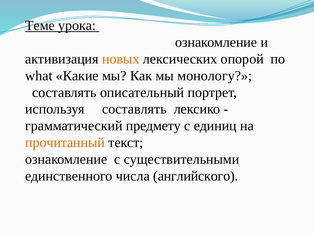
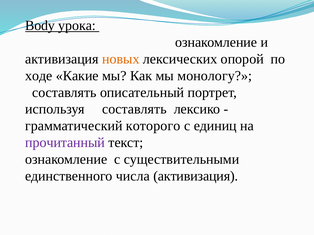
Теме: Теме -> Body (40, 26)
what: what -> ходе (39, 76)
предмету: предмету -> которого (153, 126)
прочитанный colour: orange -> purple (65, 143)
числа английского: английского -> активизация (196, 176)
